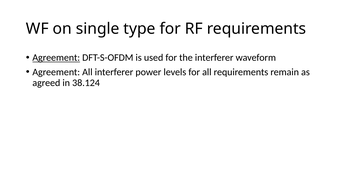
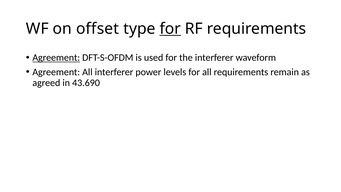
single: single -> offset (98, 29)
for underline: none -> present (170, 29)
38.124: 38.124 -> 43.690 (86, 83)
